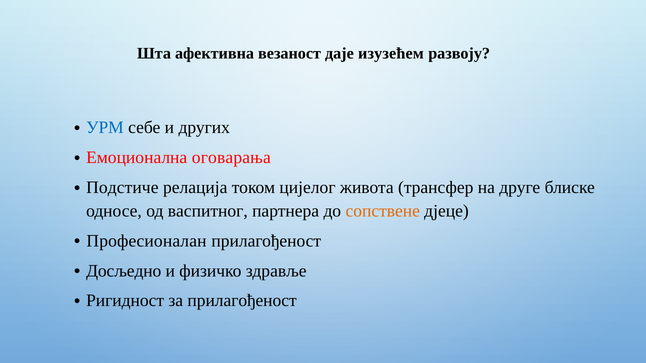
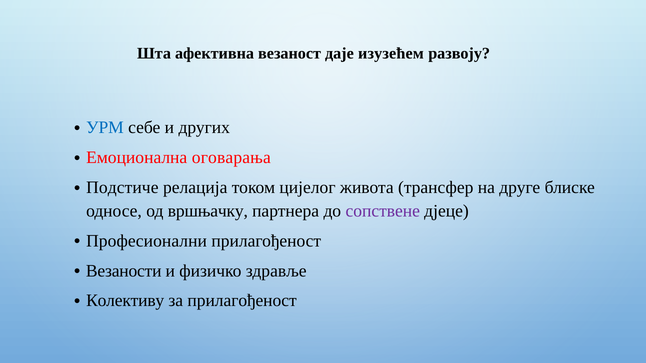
васпитног: васпитног -> вршњачку (208, 211)
сопствене colour: orange -> purple (383, 211)
Професионалан: Професионалан -> Професионални (147, 241)
Досљедно: Досљедно -> Везаности (124, 271)
Ригидност: Ригидност -> Колективу (125, 301)
